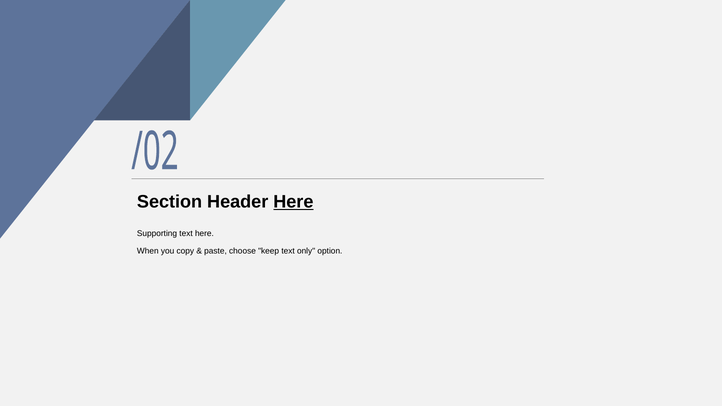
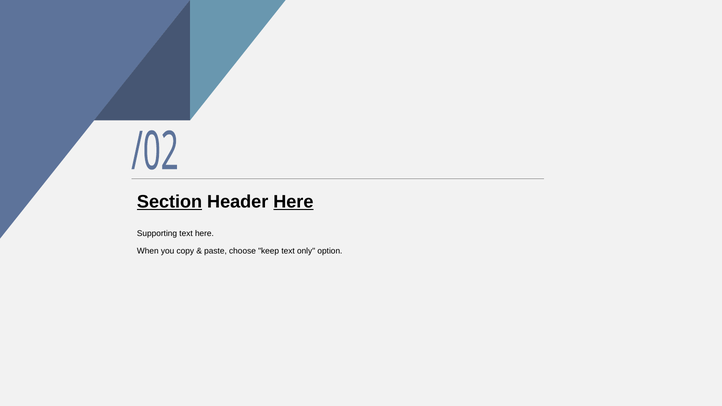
Section underline: none -> present (170, 202)
